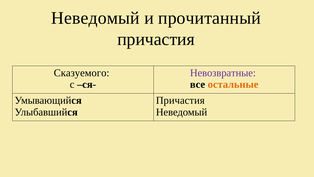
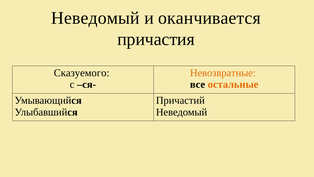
прочитанный: прочитанный -> оканчивается (209, 18)
Невозвратные colour: purple -> orange (223, 73)
Причастия: Причастия -> Причастий (180, 100)
